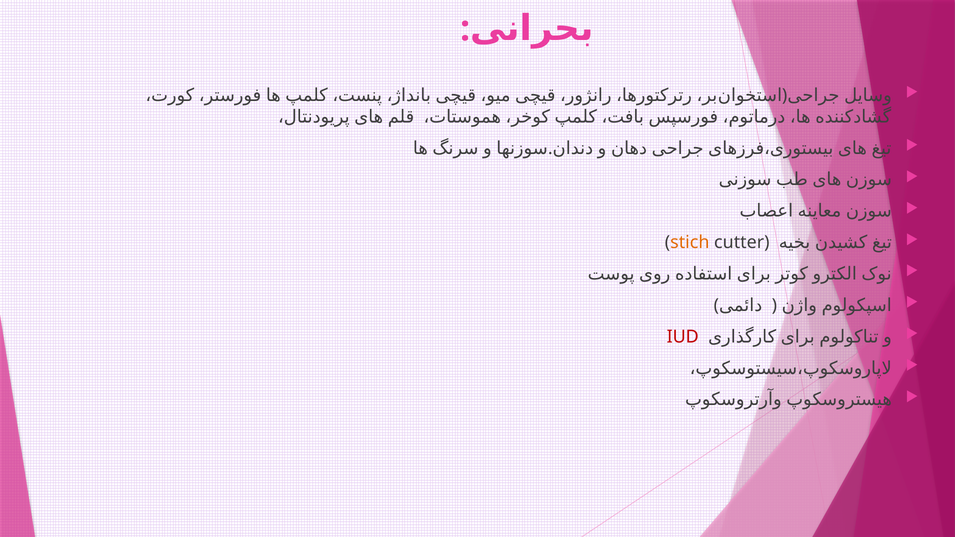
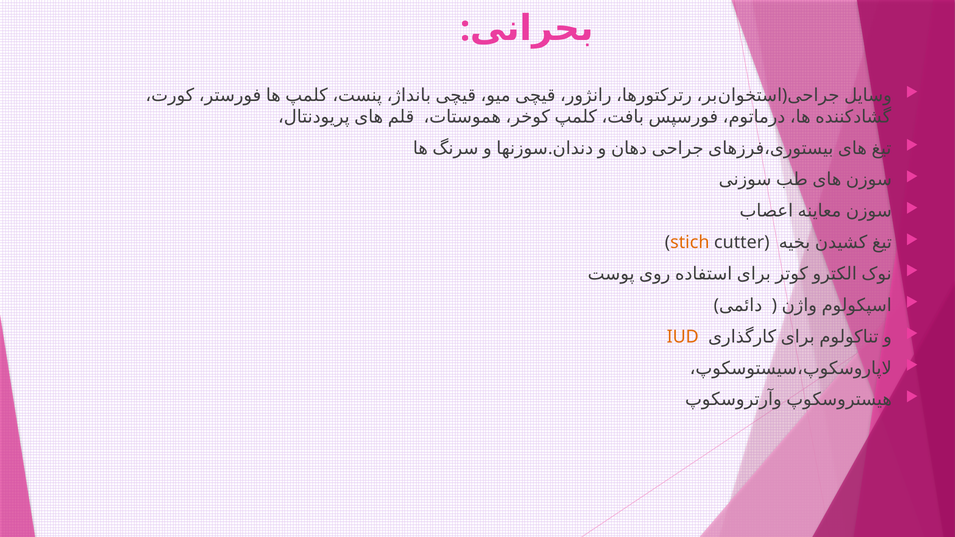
IUD colour: red -> orange (683, 337)
